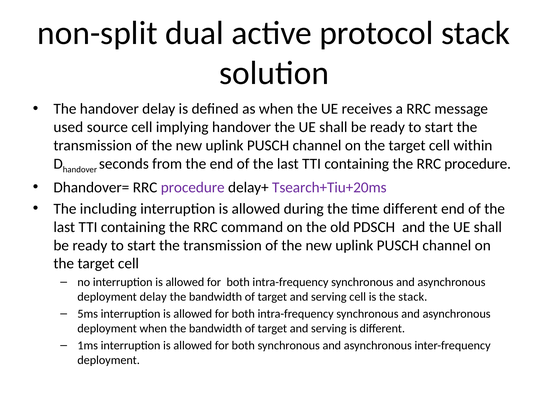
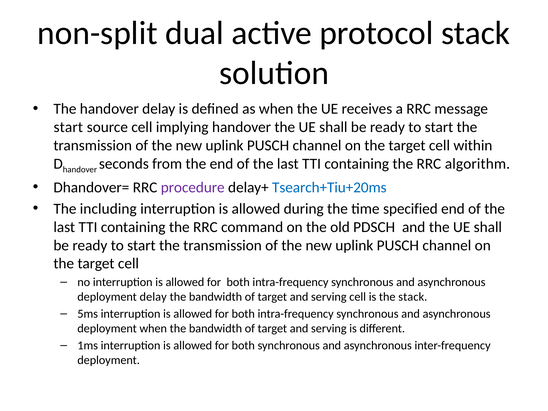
used: used -> start (68, 127)
the RRC procedure: procedure -> algorithm (477, 164)
Tsearch+Tiu+20ms colour: purple -> blue (329, 187)
time different: different -> specified (410, 209)
